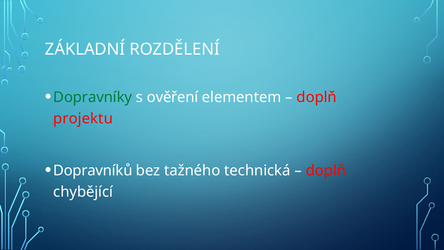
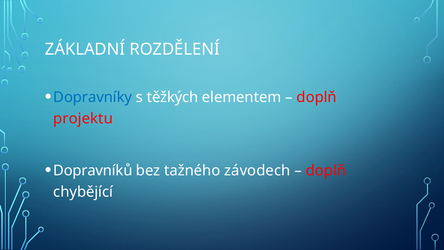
Dopravníky colour: green -> blue (93, 97)
ověření: ověření -> těžkých (173, 97)
technická: technická -> závodech (257, 170)
